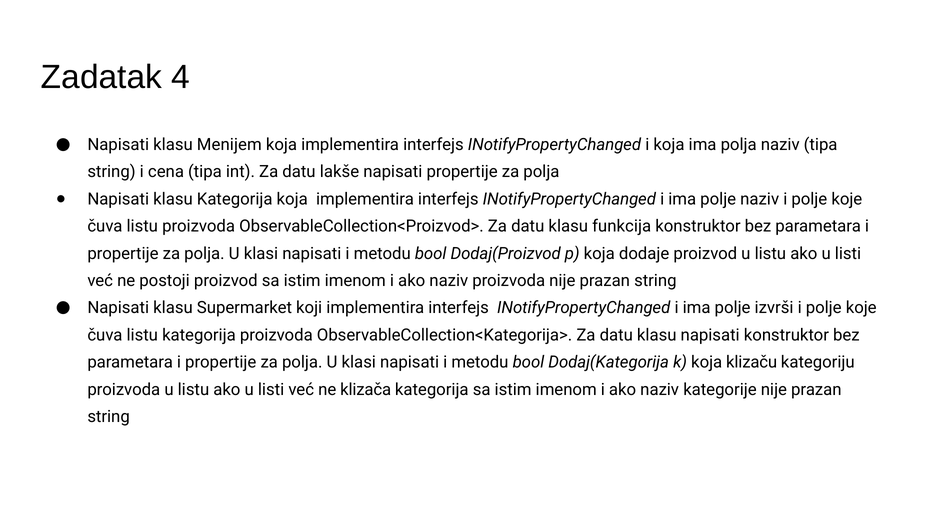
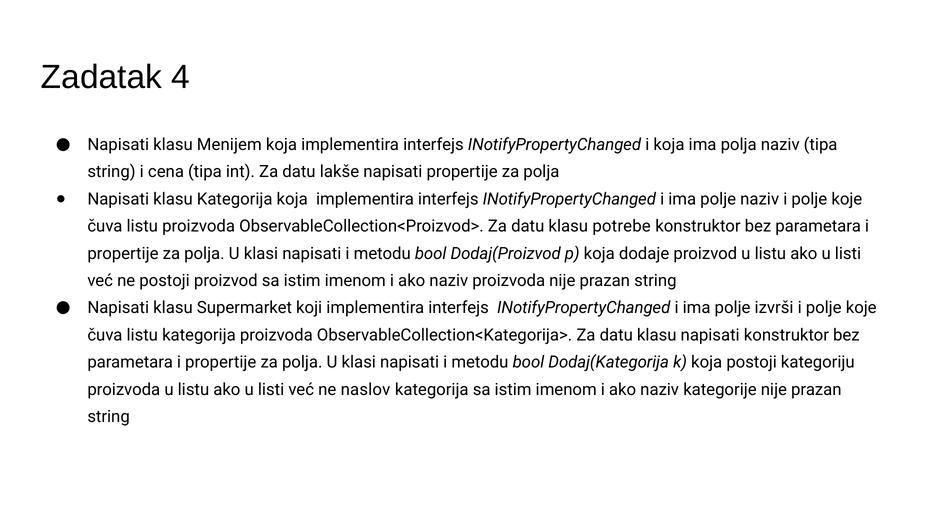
funkcija: funkcija -> potrebe (622, 226)
koja klizaču: klizaču -> postoji (752, 362)
klizača: klizača -> naslov (366, 389)
